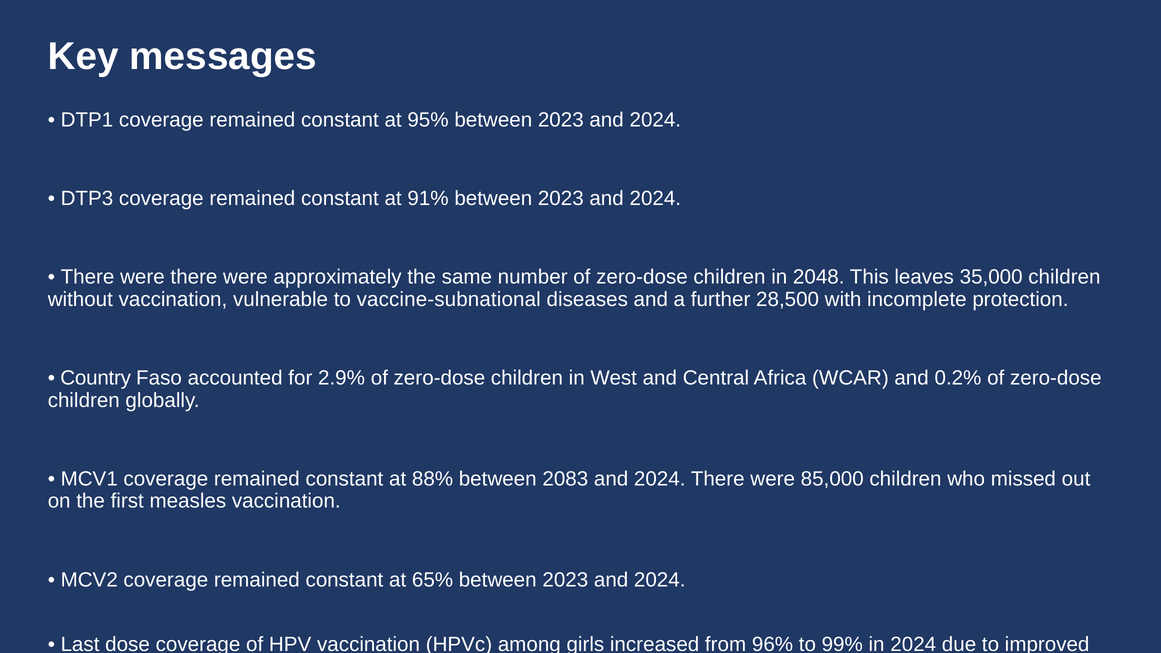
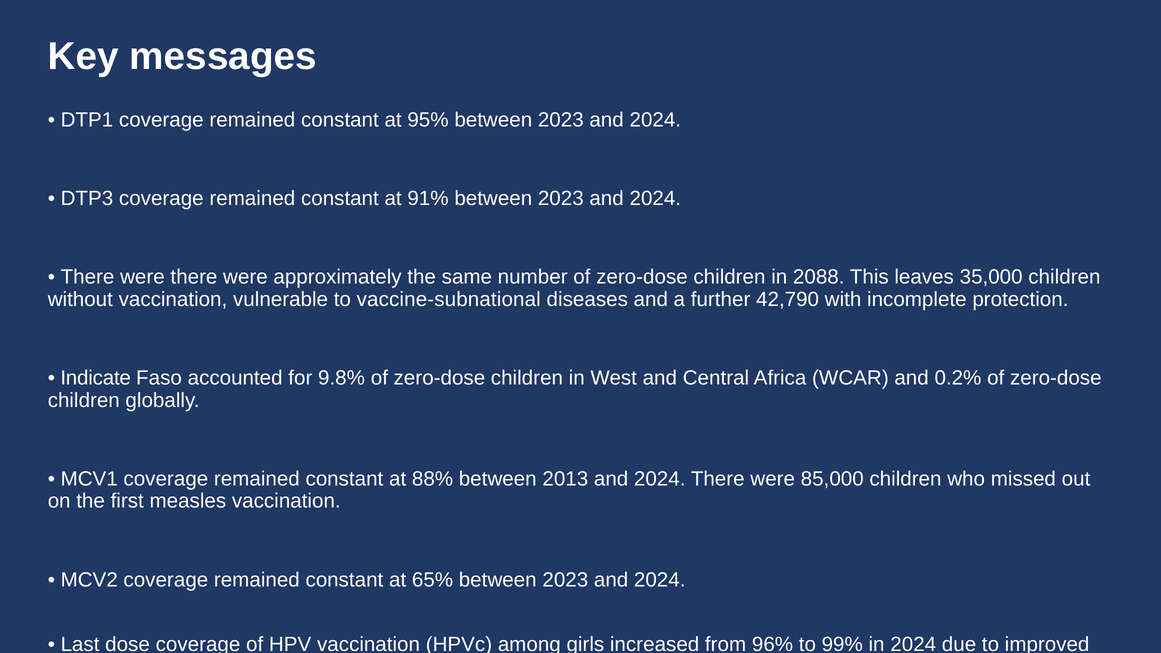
2048: 2048 -> 2088 (819, 277)
28,500: 28,500 -> 42,790 (788, 299)
Country: Country -> Indicate (96, 378)
2.9%: 2.9% -> 9.8% (342, 378)
2083: 2083 -> 2013 (565, 479)
